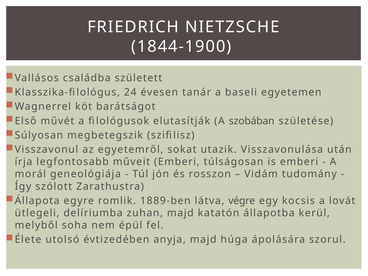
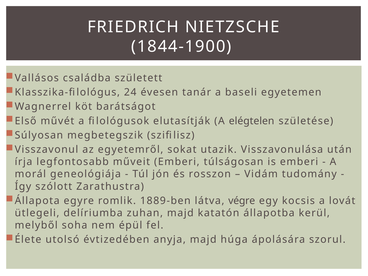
szobában: szobában -> elégtelen (252, 121)
